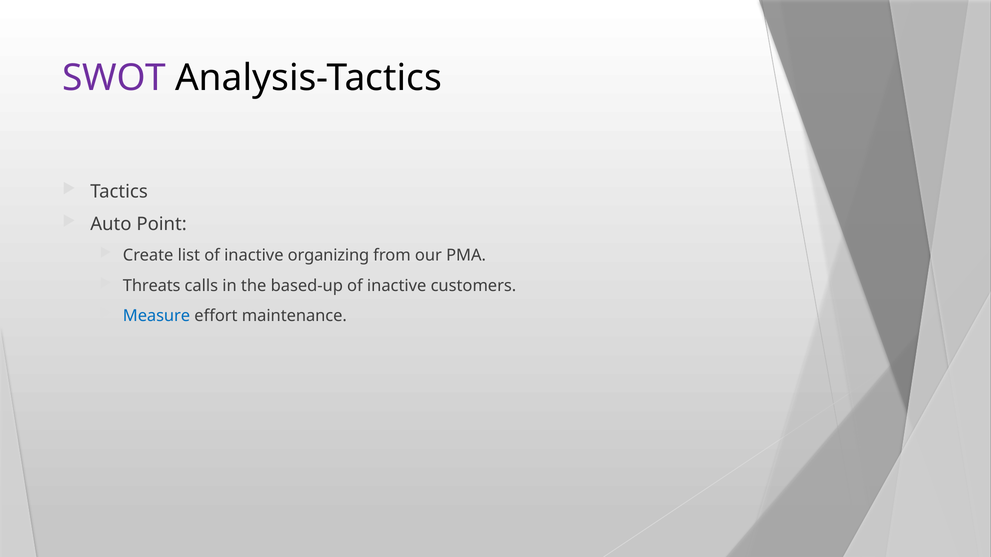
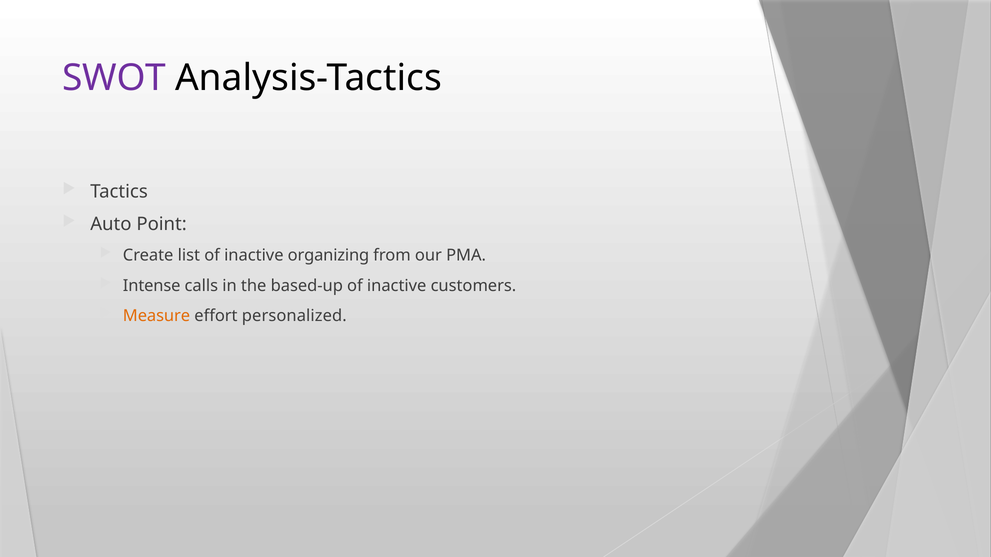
Threats: Threats -> Intense (152, 286)
Measure colour: blue -> orange (157, 316)
maintenance: maintenance -> personalized (294, 316)
